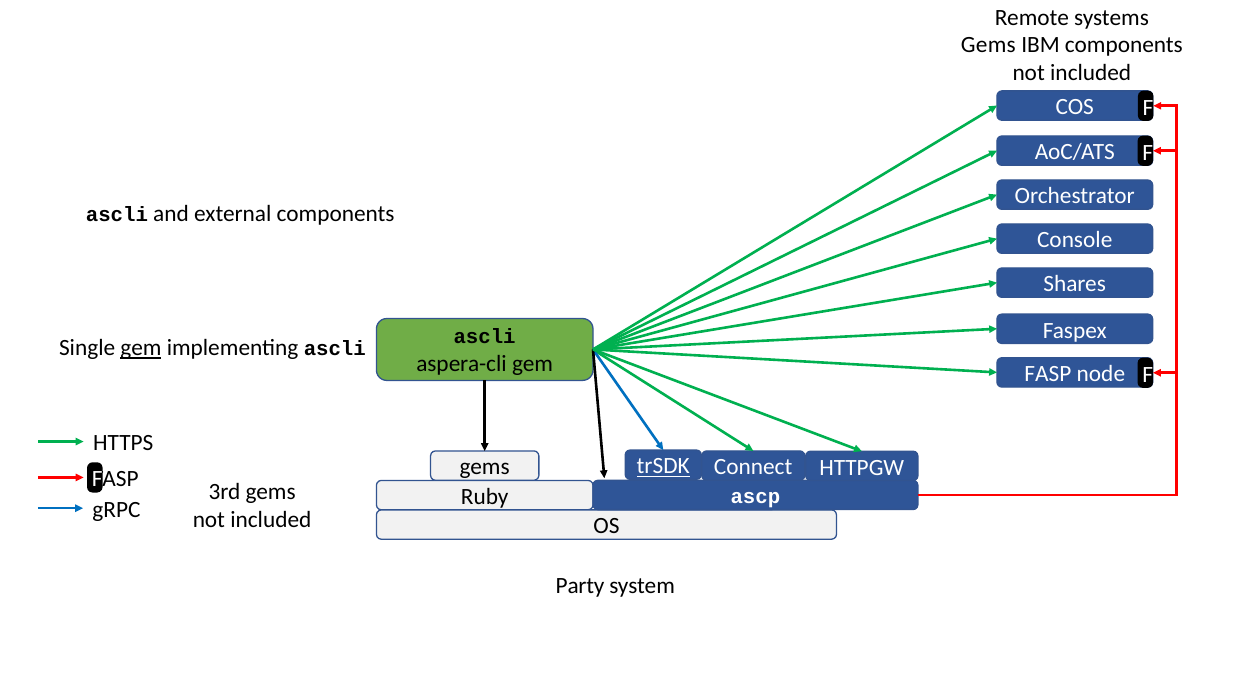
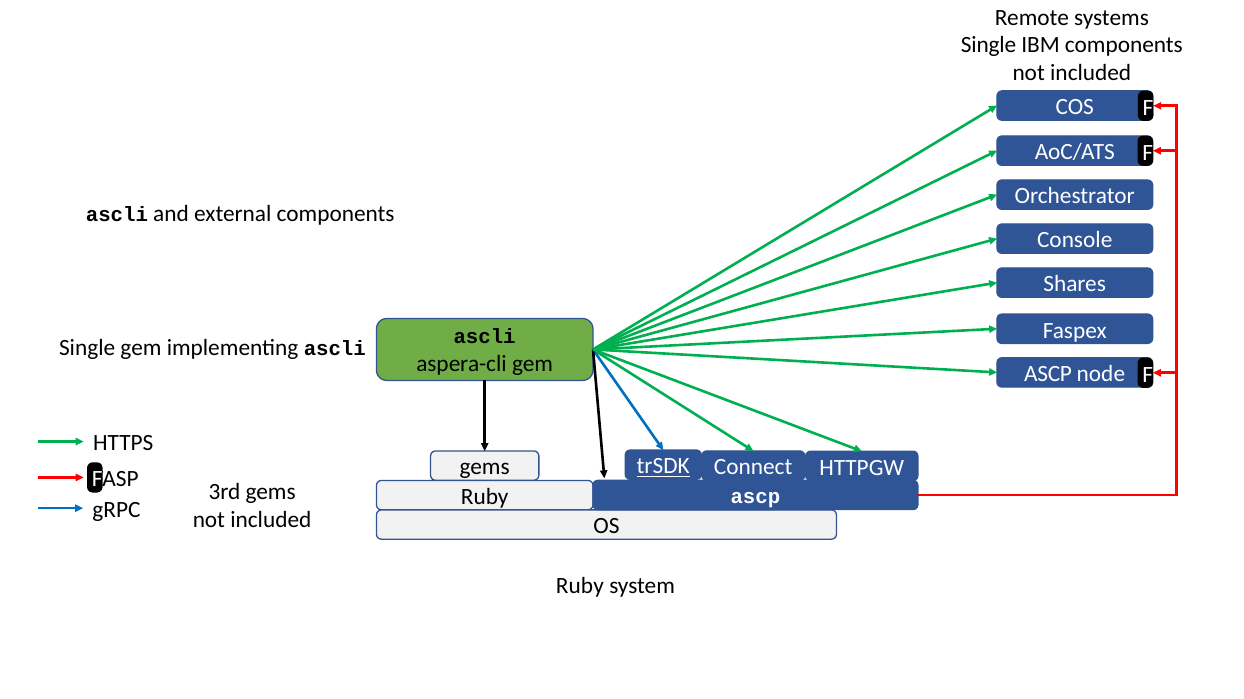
Gems: Gems -> Single (989, 45)
gem underline: present -> none (141, 348)
FASP: FASP -> ASCP (1048, 374)
Party: Party -> Ruby (580, 586)
